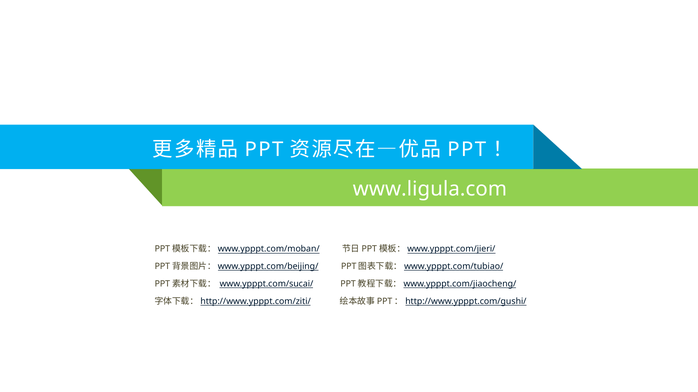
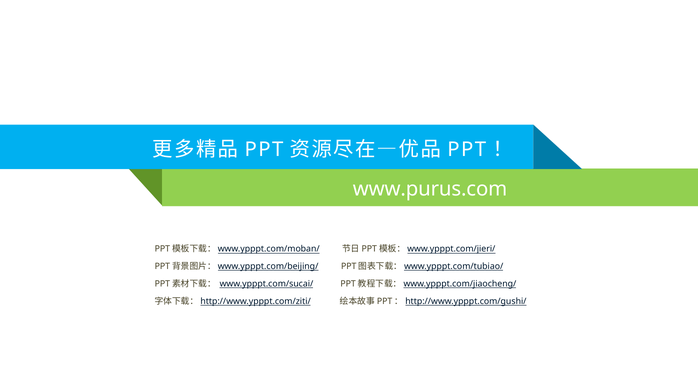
www.ligula.com: www.ligula.com -> www.purus.com (430, 189)
